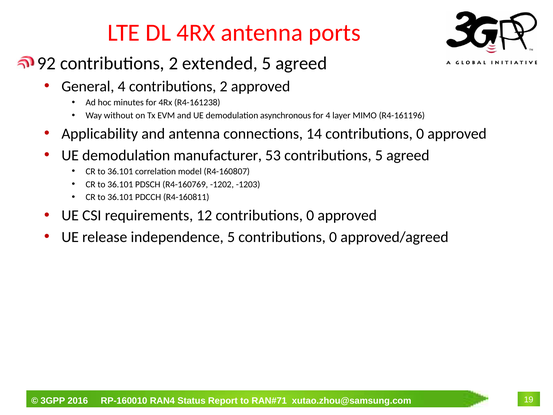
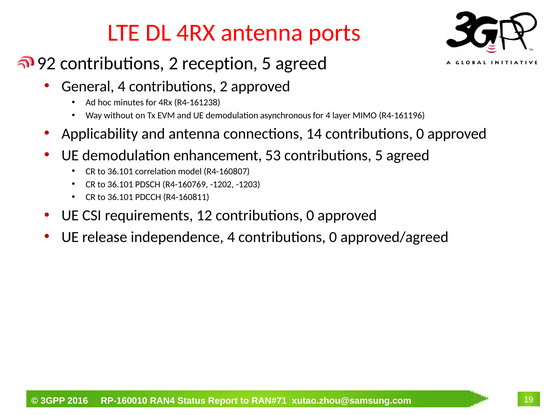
extended: extended -> reception (220, 63)
manufacturer: manufacturer -> enhancement (218, 155)
independence 5: 5 -> 4 (231, 237)
